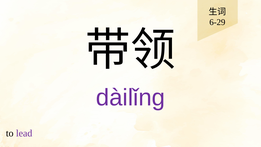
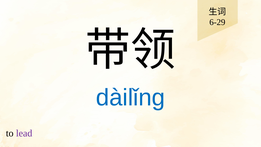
dàilǐng colour: purple -> blue (130, 98)
